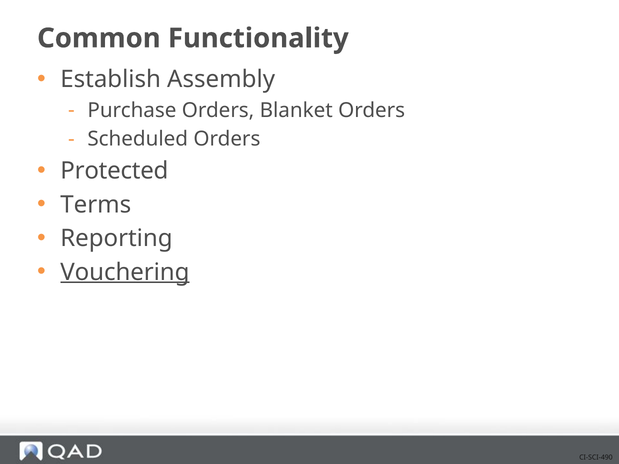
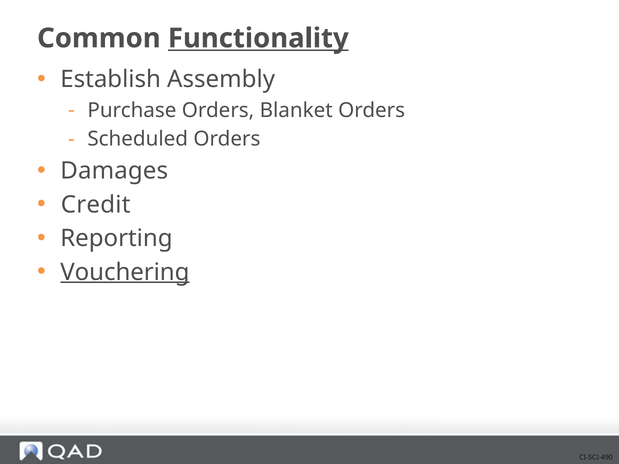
Functionality underline: none -> present (258, 38)
Protected: Protected -> Damages (114, 171)
Terms: Terms -> Credit (96, 205)
